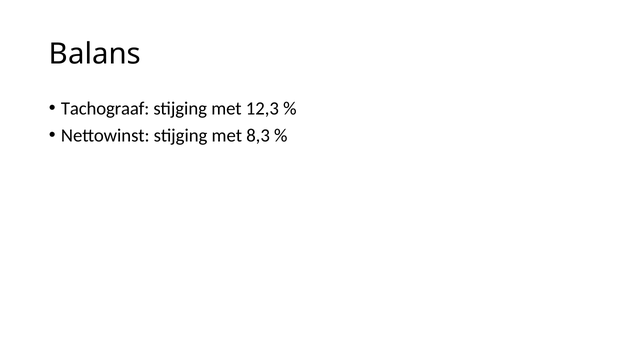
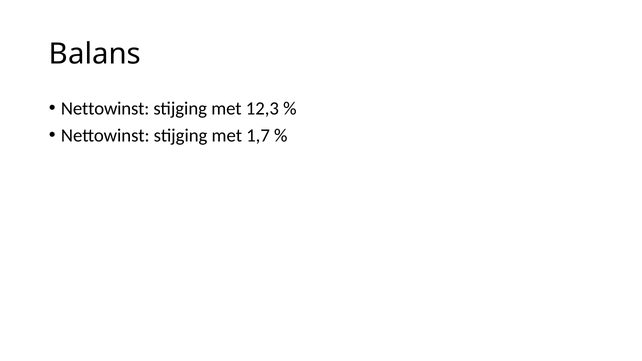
Tachograaf: Tachograaf -> Nettowinst (105, 109)
8,3: 8,3 -> 1,7 (258, 135)
